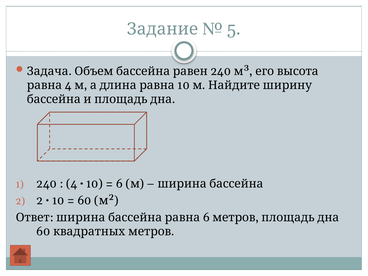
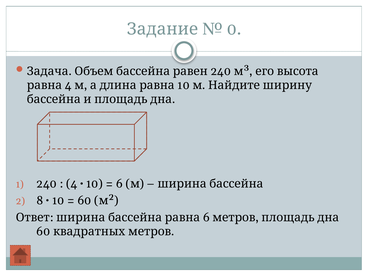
5: 5 -> 0 (234, 29)
2 2: 2 -> 8 (40, 201)
